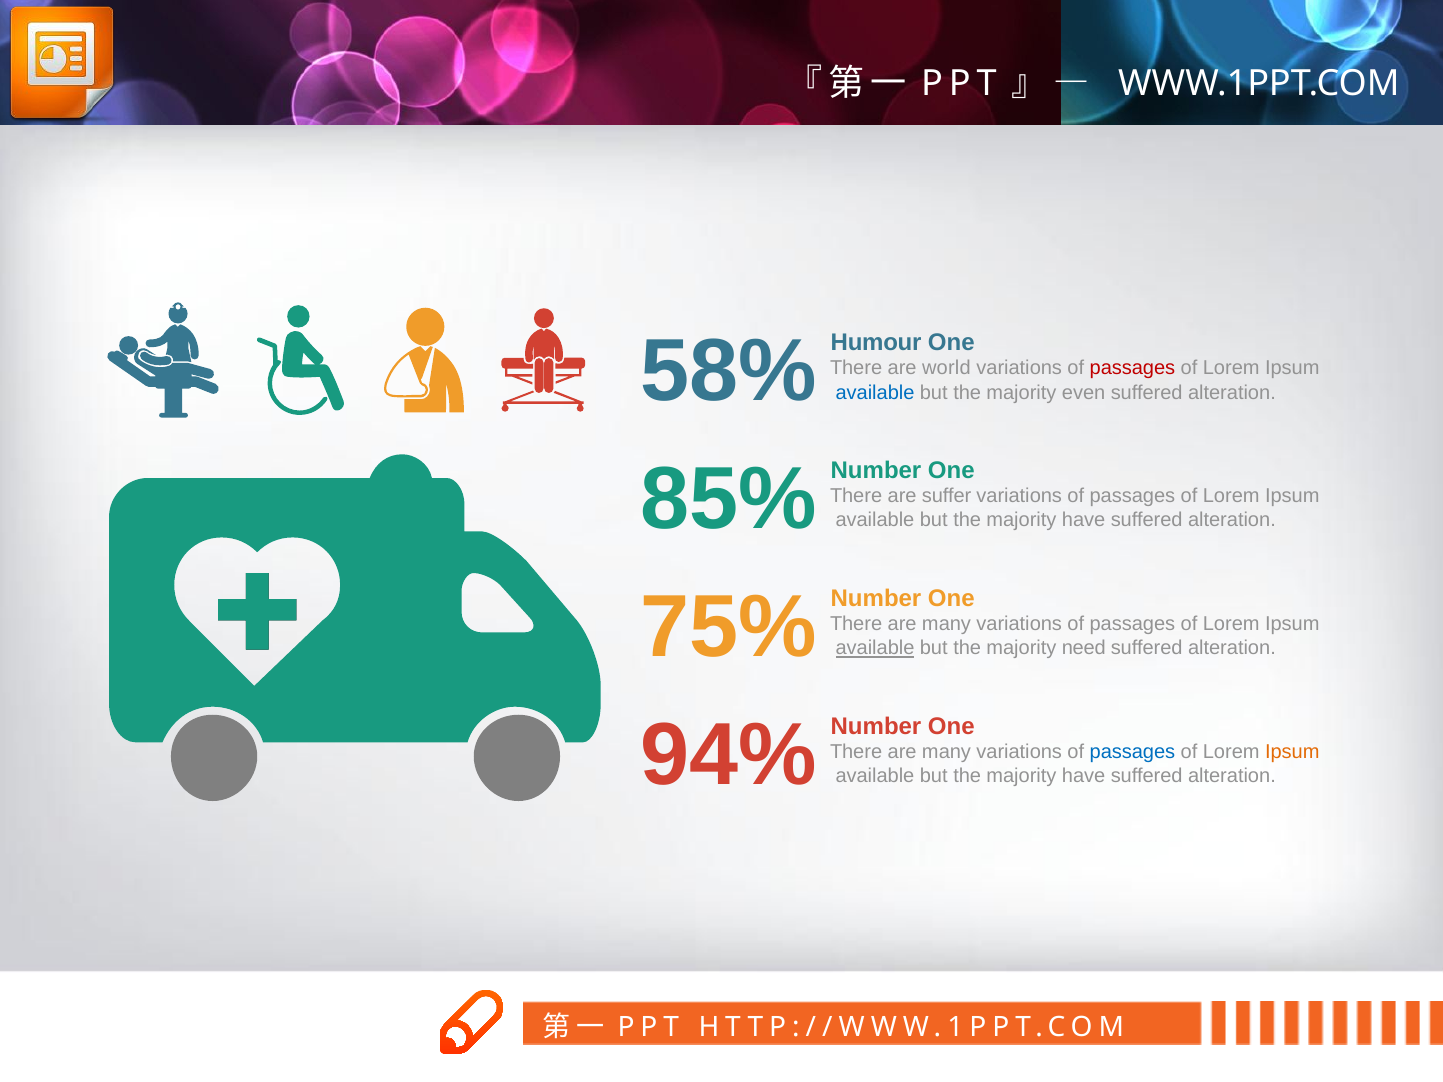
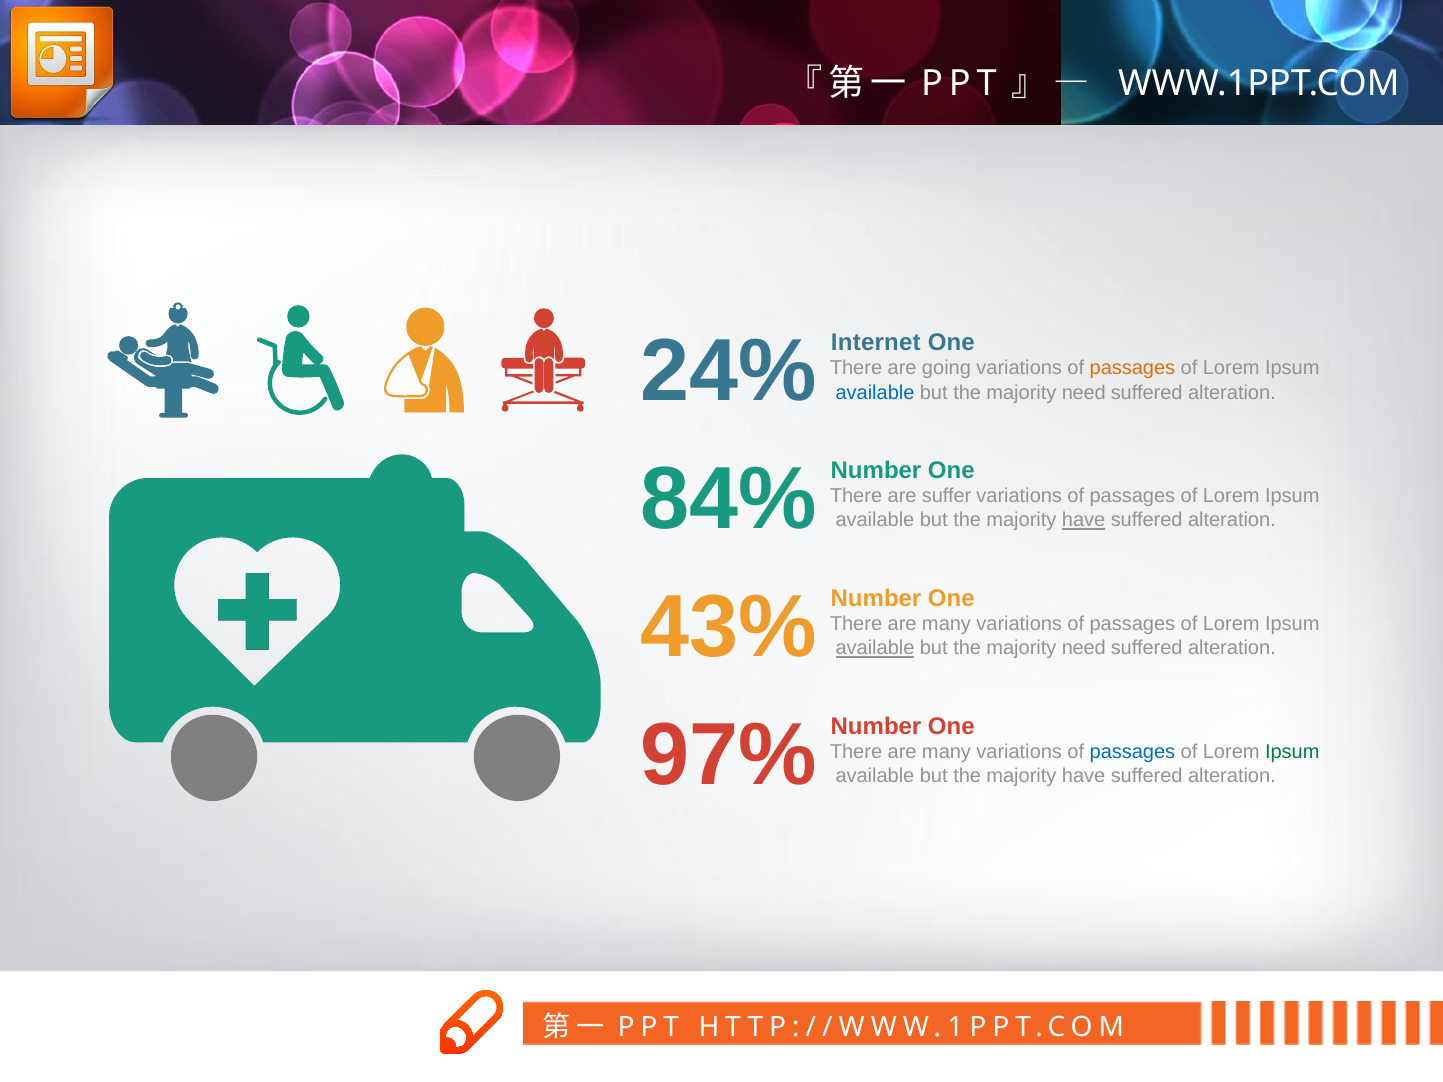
58%: 58% -> 24% (729, 372)
Humour: Humour -> Internet (876, 343)
world: world -> going (946, 368)
passages colour: red -> orange (1132, 368)
even: even -> need (1084, 392)
85%: 85% -> 84% (729, 500)
have underline: none -> present (1084, 520)
75%: 75% -> 43% (729, 628)
94%: 94% -> 97% (729, 756)
Ipsum colour: orange -> green (1292, 752)
